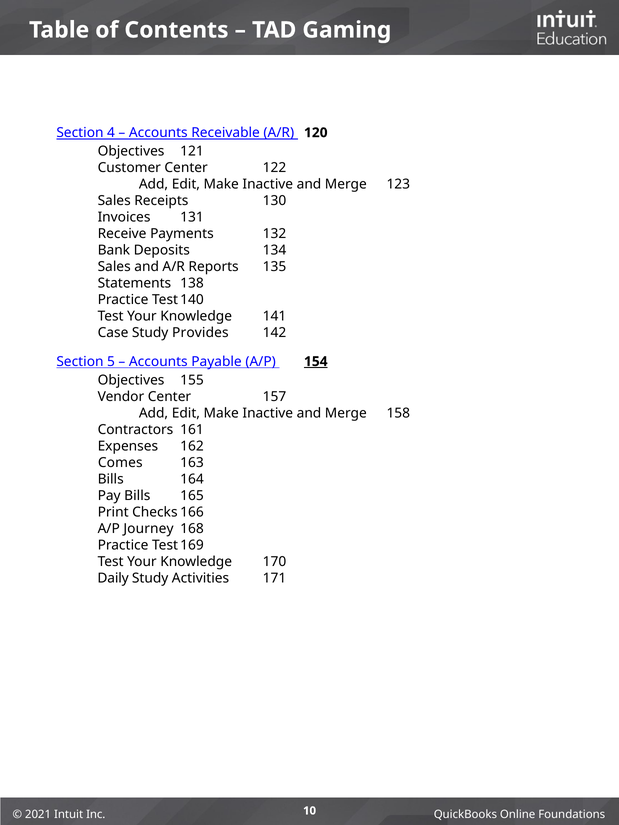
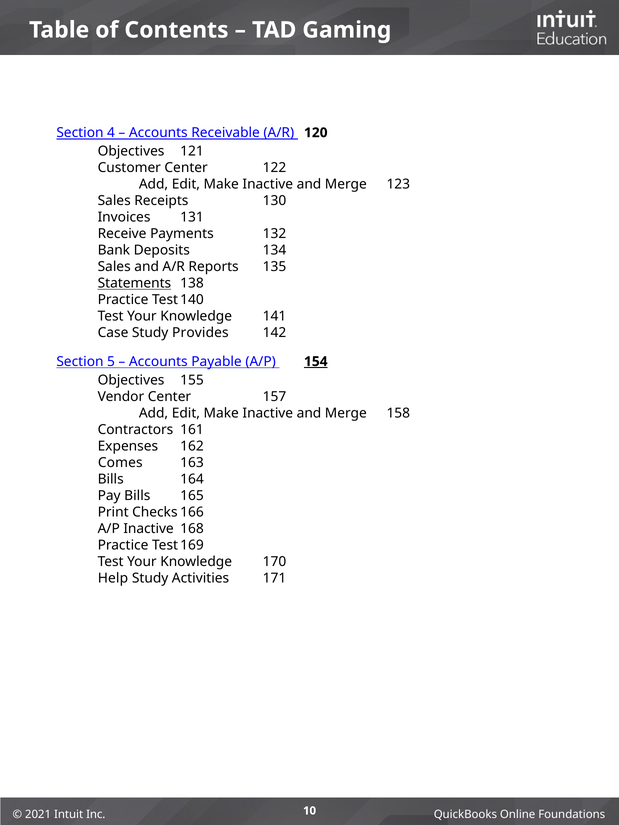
Statements underline: none -> present (134, 284)
A/P Journey: Journey -> Inactive (149, 529)
Daily: Daily -> Help (113, 578)
